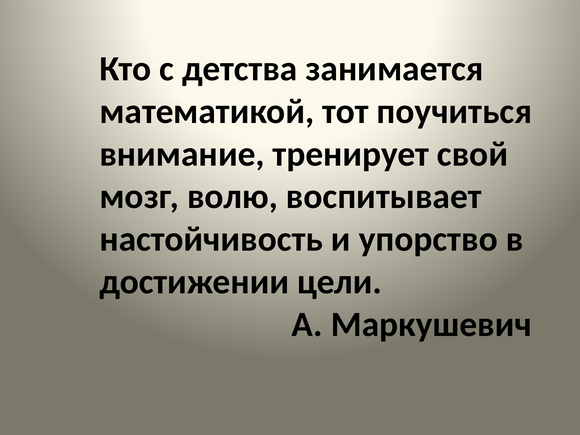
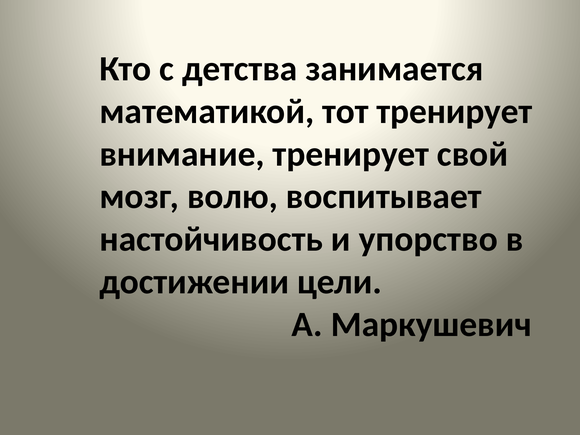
тот поучиться: поучиться -> тренирует (454, 111)
